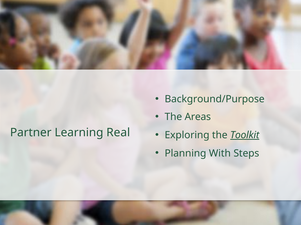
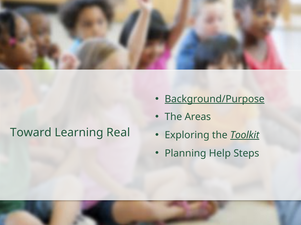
Background/Purpose underline: none -> present (215, 99)
Partner: Partner -> Toward (31, 133)
With: With -> Help (220, 154)
